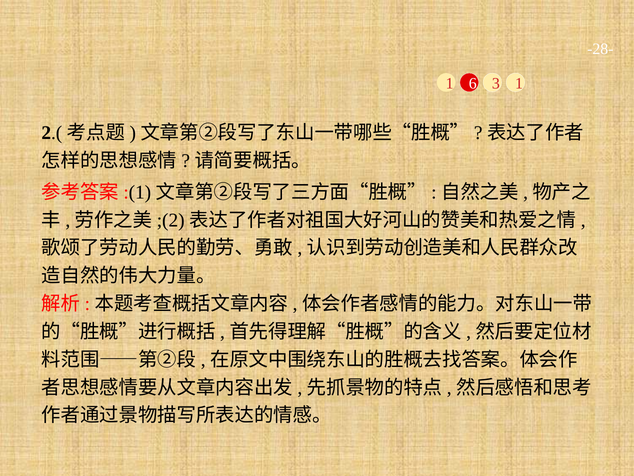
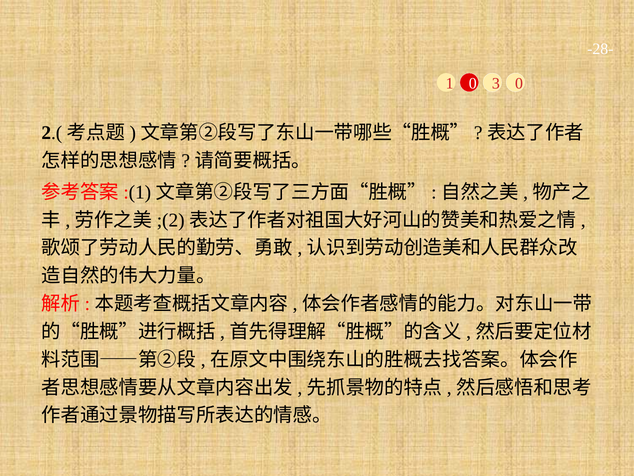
1 6: 6 -> 0 (473, 83)
3 1: 1 -> 0 (519, 83)
